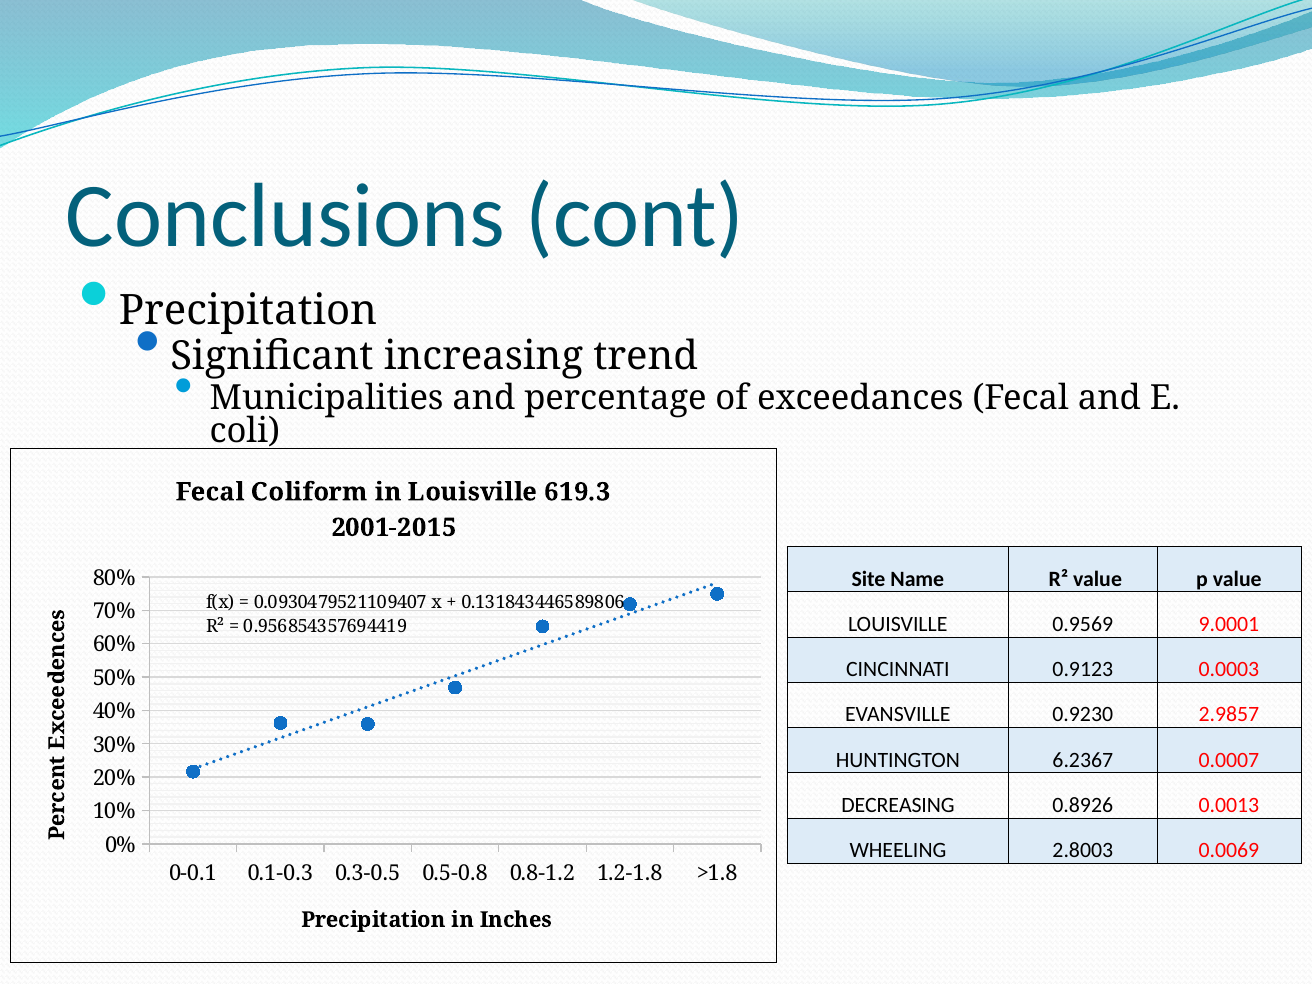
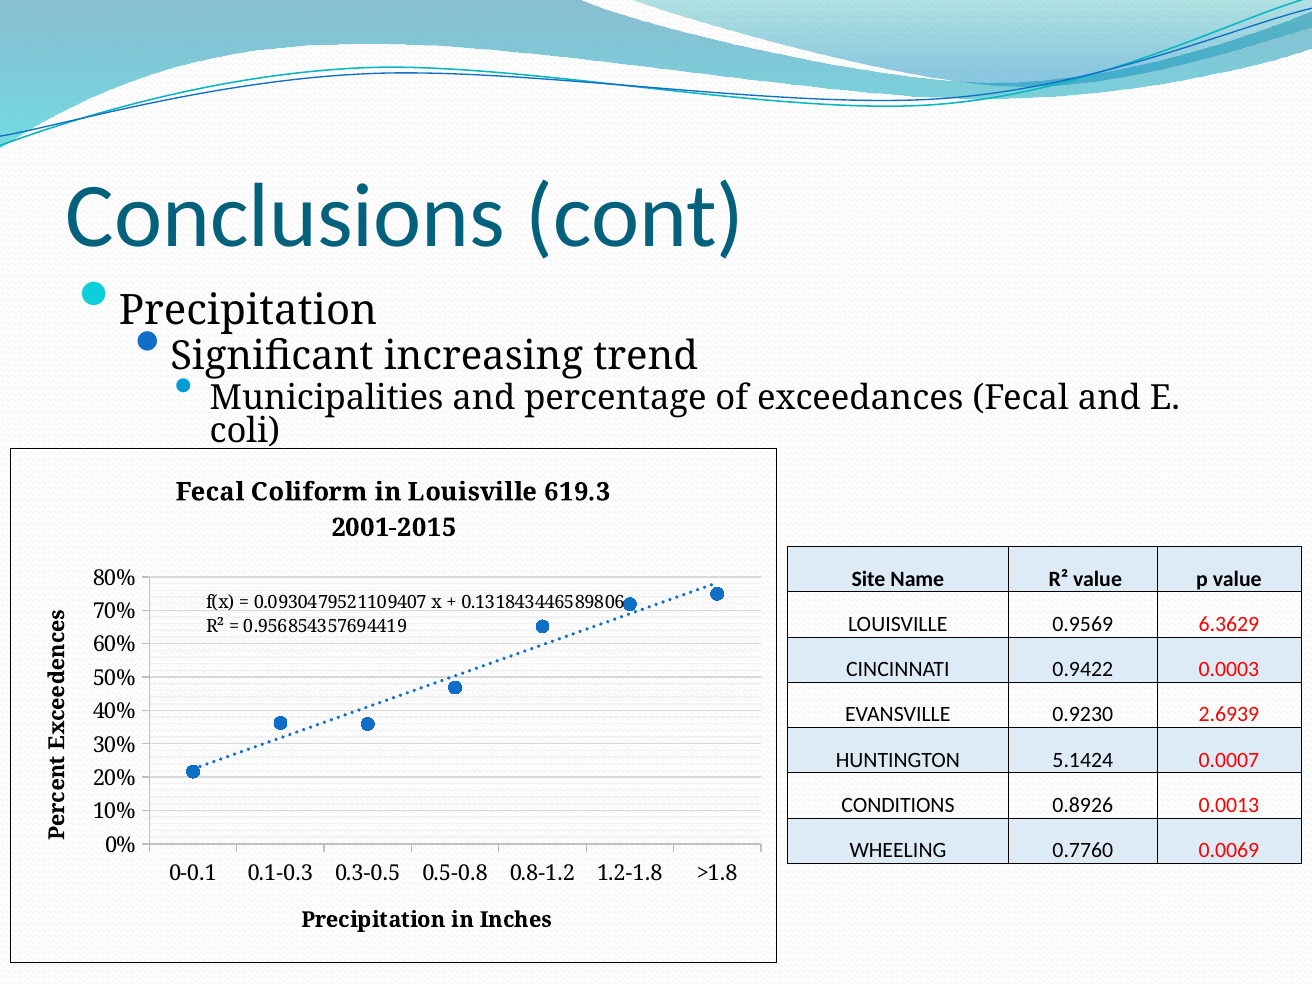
9.0001: 9.0001 -> 6.3629 (1229, 624)
0.9123: 0.9123 -> 0.9422 (1083, 669)
2.9857: 2.9857 -> 2.6939 (1229, 715)
6.2367: 6.2367 -> 5.1424 (1083, 760)
DECREASING: DECREASING -> CONDITIONS (898, 805)
2.8003: 2.8003 -> 0.7760 (1083, 850)
